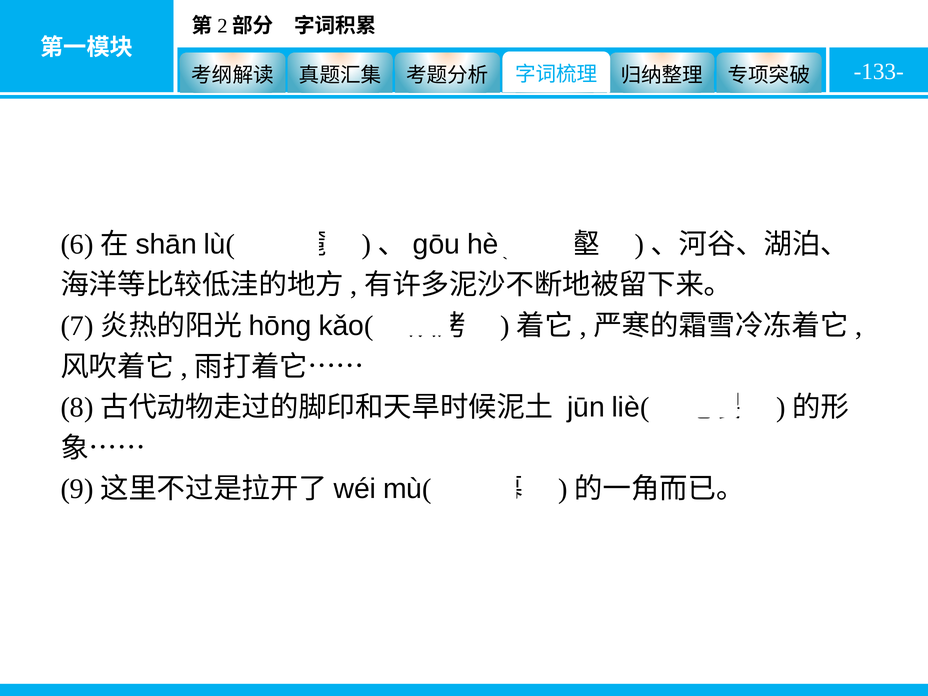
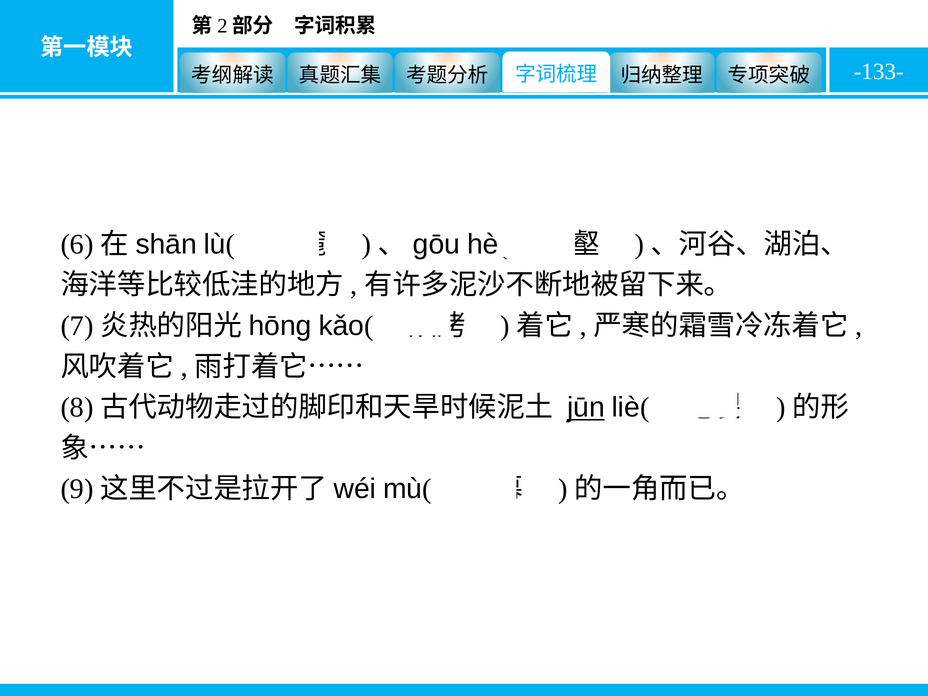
jūn underline: none -> present (586, 407)
